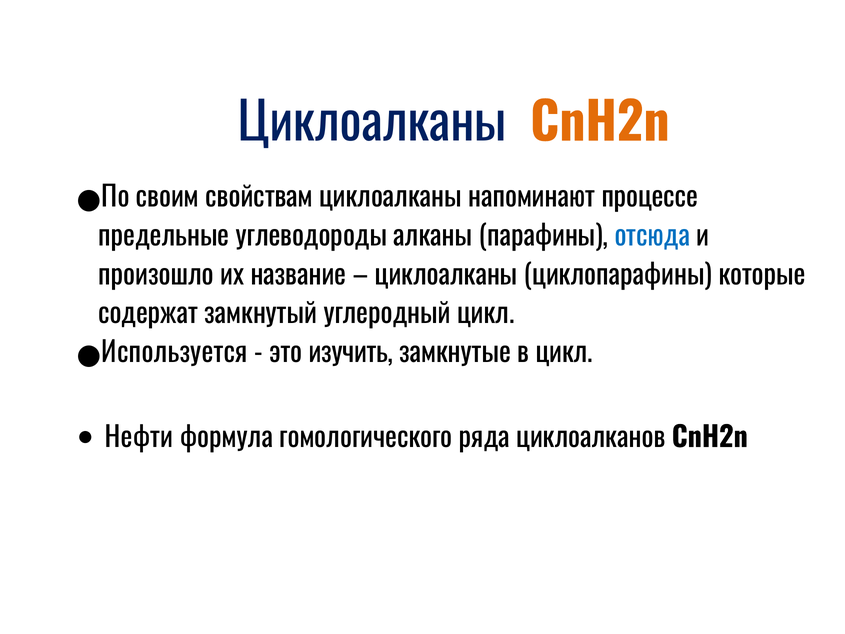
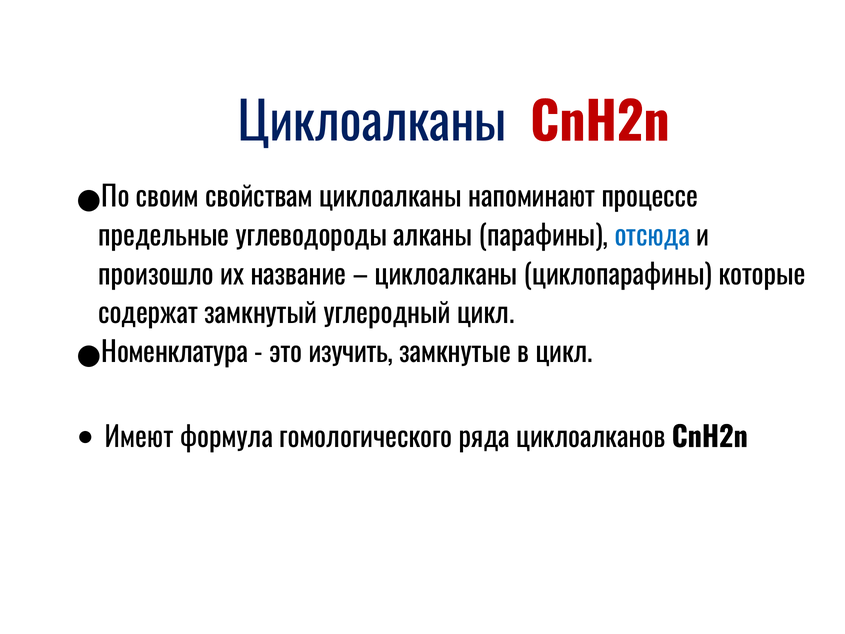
CnH2n colour: orange -> red (600, 124)
Используется: Используется -> Номенклатура (175, 353)
Нефти: Нефти -> Имеют (139, 438)
